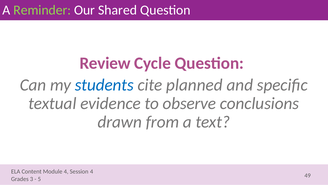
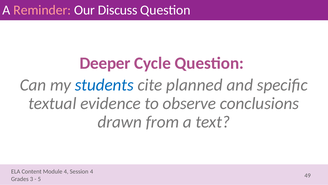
Reminder colour: light green -> pink (42, 10)
Shared: Shared -> Discuss (118, 10)
Review: Review -> Deeper (105, 63)
